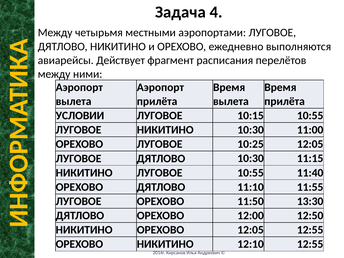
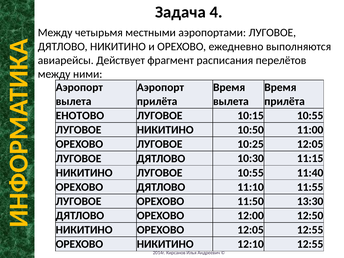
УСЛОВИИ: УСЛОВИИ -> ЕНОТОВО (80, 116)
НИКИТИНО 10:30: 10:30 -> 10:50 (251, 130)
